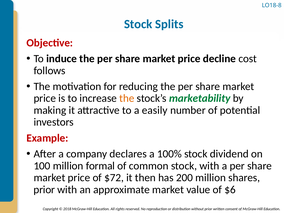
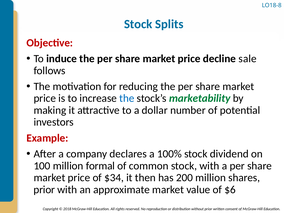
cost: cost -> sale (248, 59)
the colour: orange -> blue (127, 98)
easily: easily -> dollar (155, 110)
$72: $72 -> $34 (114, 178)
